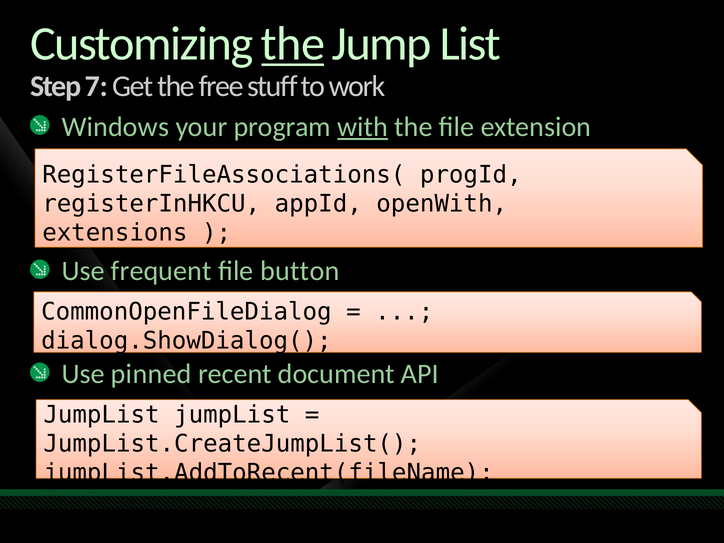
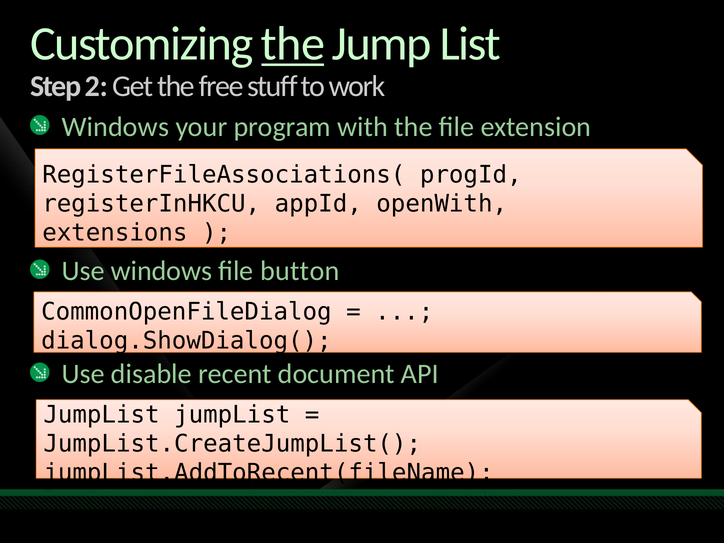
7: 7 -> 2 (96, 86)
with underline: present -> none (363, 127)
Use frequent: frequent -> windows (161, 271)
pinned: pinned -> disable (151, 374)
